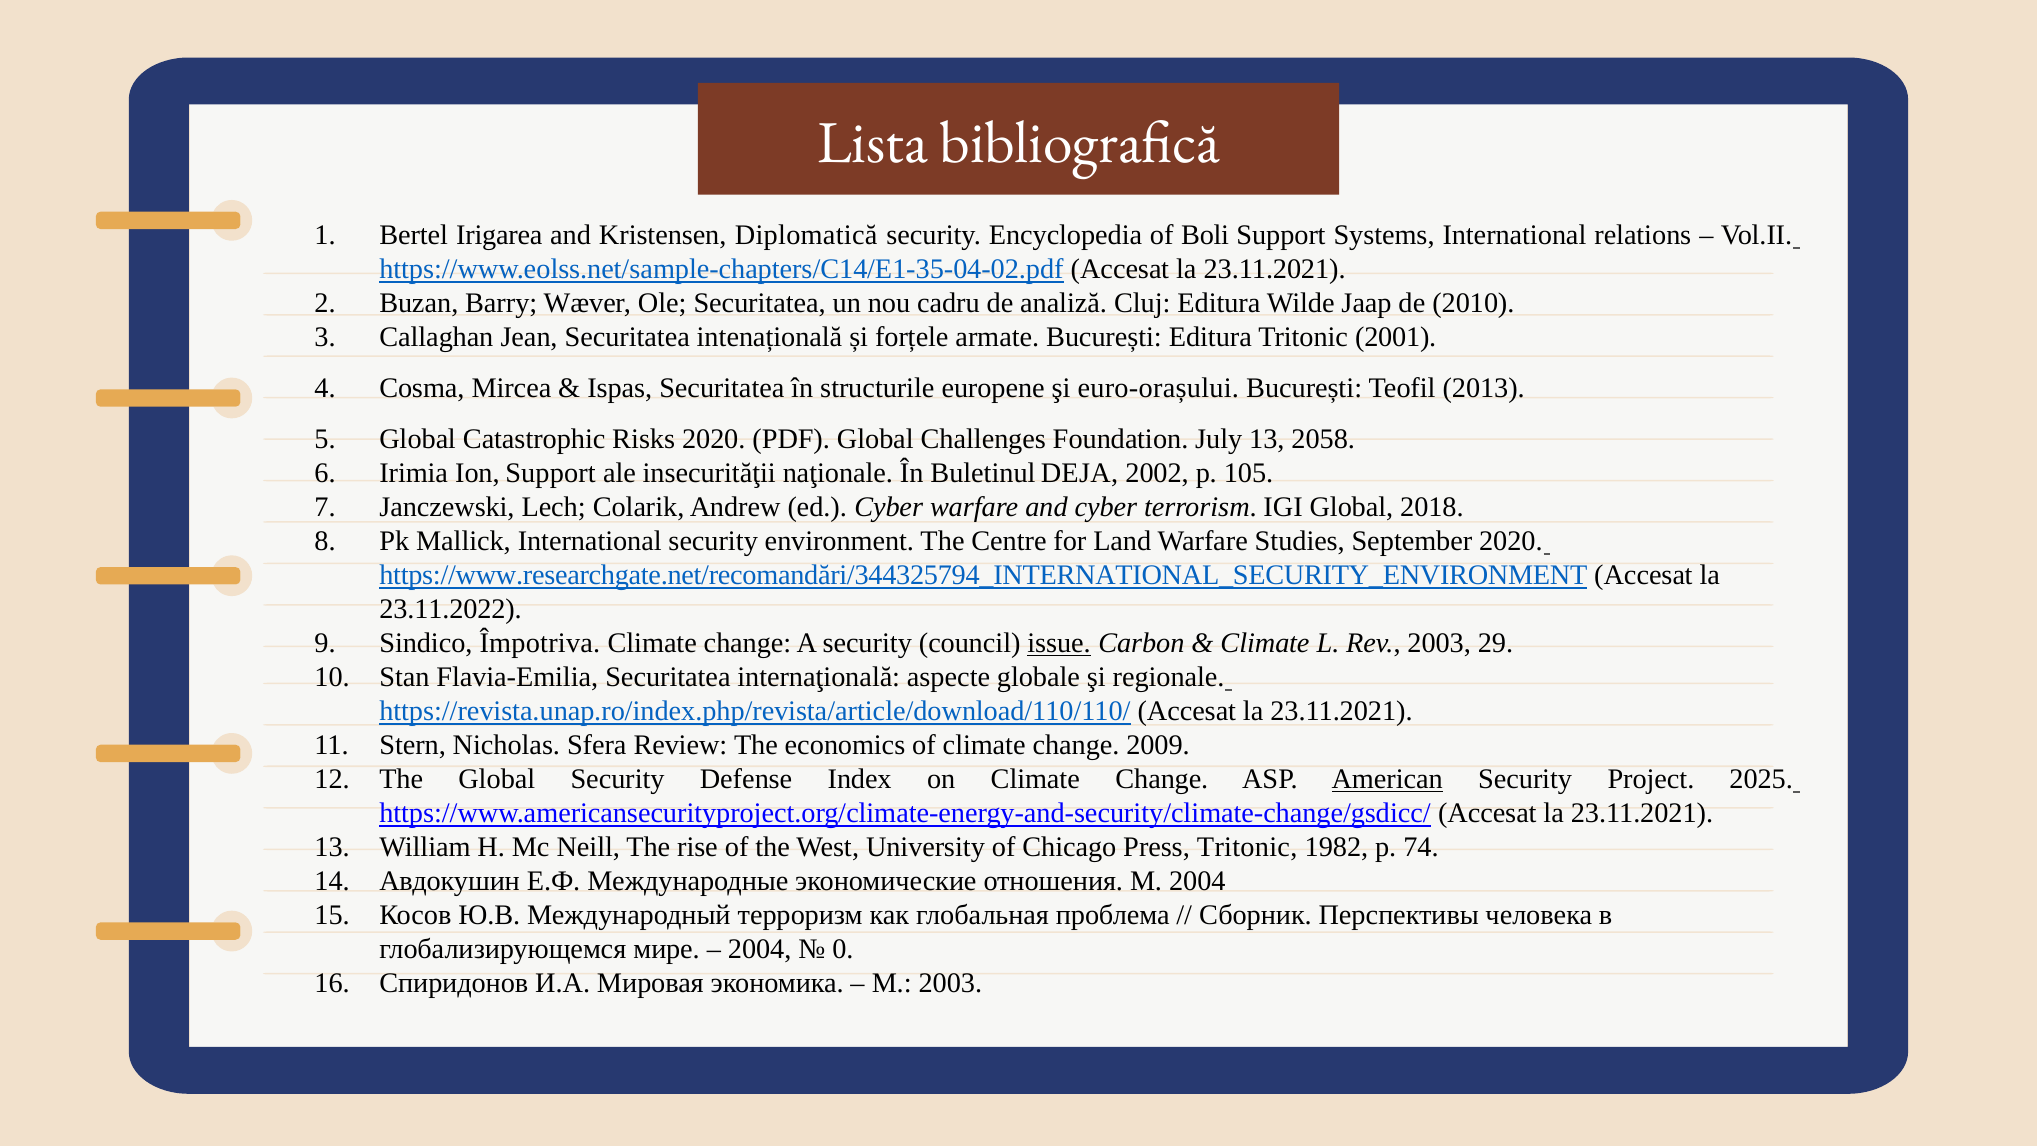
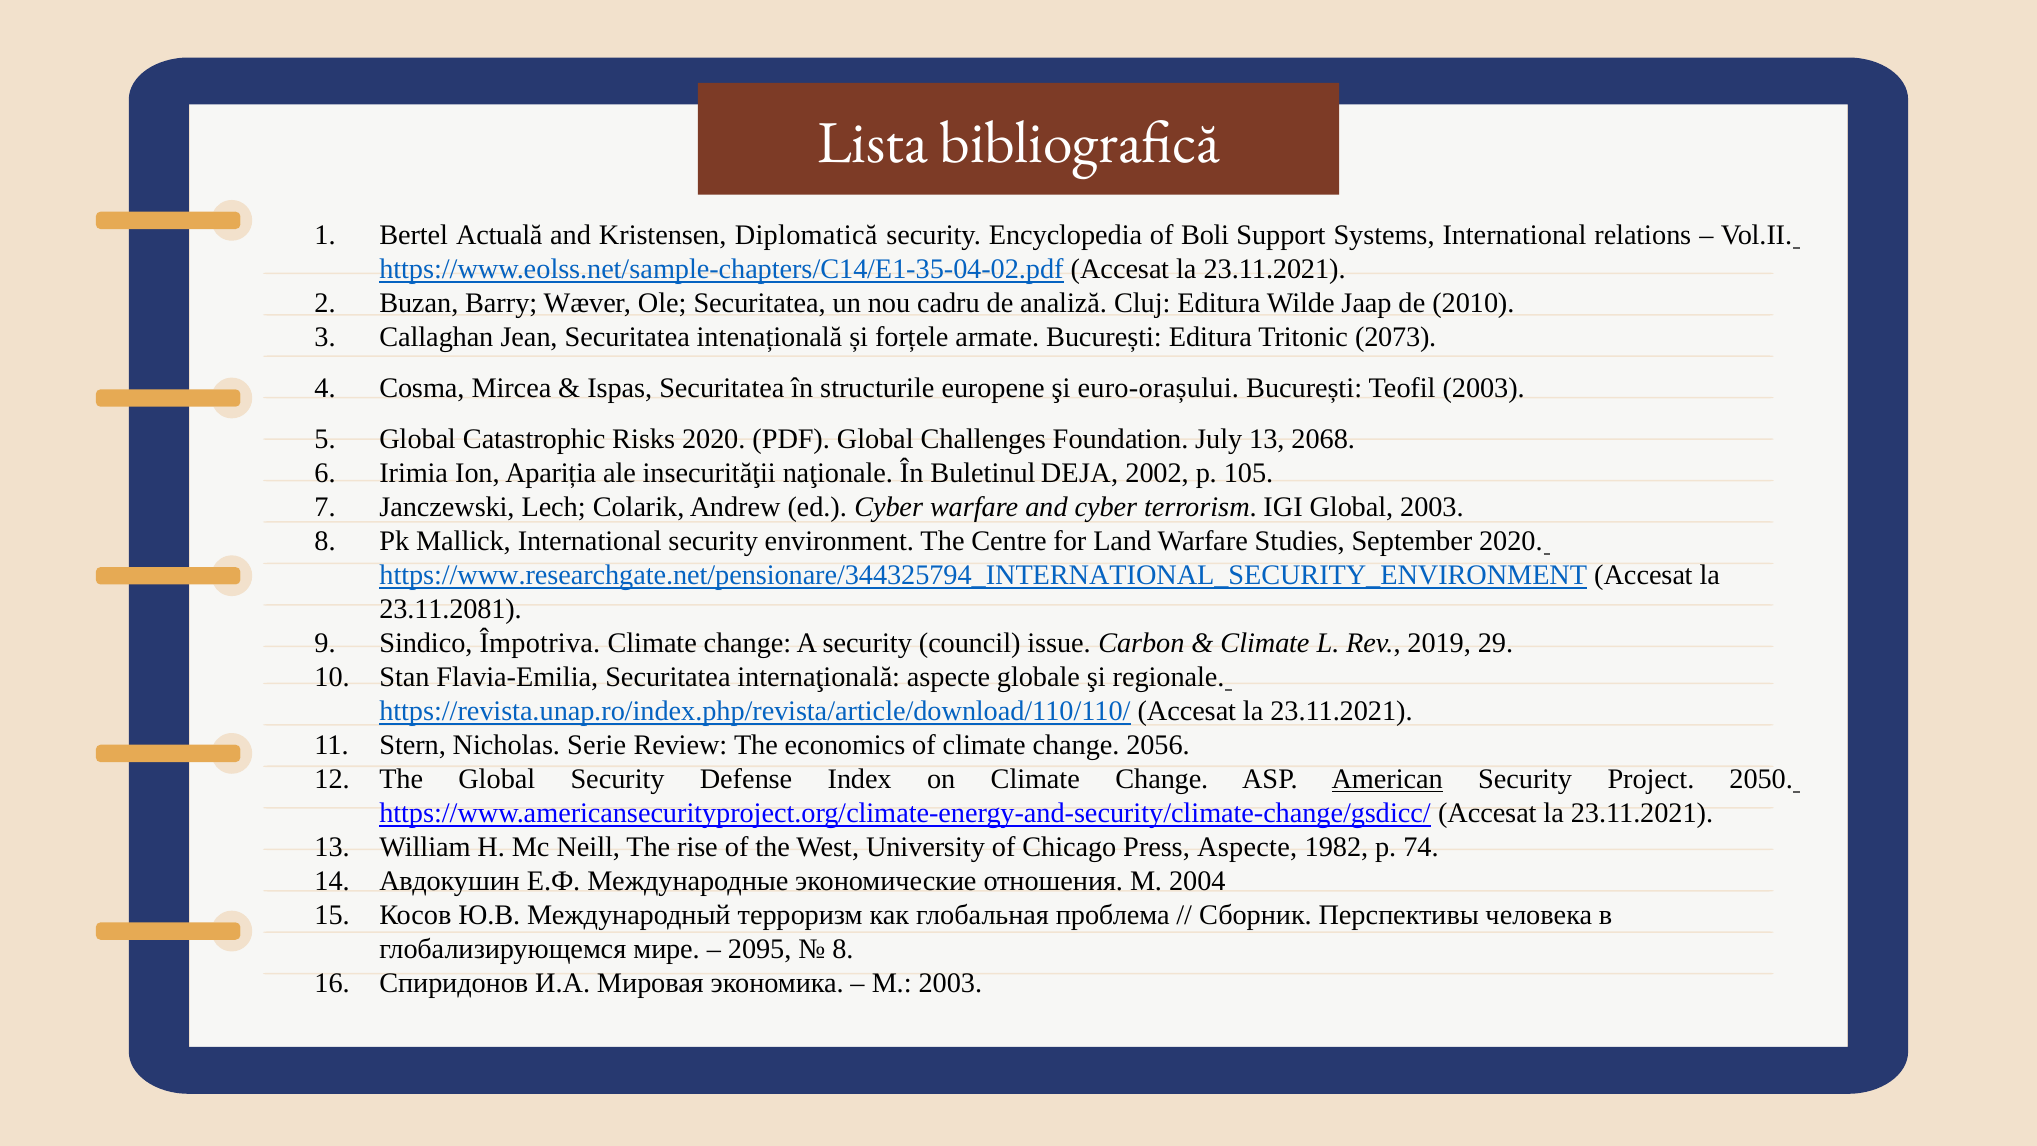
Irigarea: Irigarea -> Actuală (499, 235)
2001: 2001 -> 2073 (1396, 337)
Teofil 2013: 2013 -> 2003 (1484, 388)
2058: 2058 -> 2068 (1323, 439)
Ion Support: Support -> Apariția (551, 473)
Global 2018: 2018 -> 2003 (1432, 507)
https://www.researchgate.net/recomandări/344325794_INTERNATIONAL_SECURITY_ENVIRONMENT: https://www.researchgate.net/recomandări/344325794_INTERNATIONAL_SECURITY_ENVIRONMENT -> https://www.researchgate.net/pensionare/344325794_INTERNATIONAL_SECURITY_ENVIRONMENT (983, 575)
23.11.2022: 23.11.2022 -> 23.11.2081 (451, 609)
issue underline: present -> none (1059, 643)
Rev 2003: 2003 -> 2019 (1439, 643)
Sfera: Sfera -> Serie (597, 745)
2009: 2009 -> 2056 (1158, 745)
2025: 2025 -> 2050 (1761, 779)
Press Tritonic: Tritonic -> Aspecte (1247, 847)
2004: 2004 -> 2095 (760, 949)
0: 0 -> 8 (843, 949)
